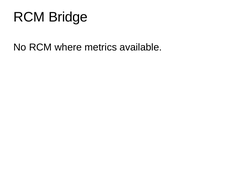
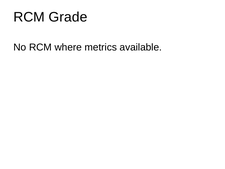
Bridge: Bridge -> Grade (68, 17)
